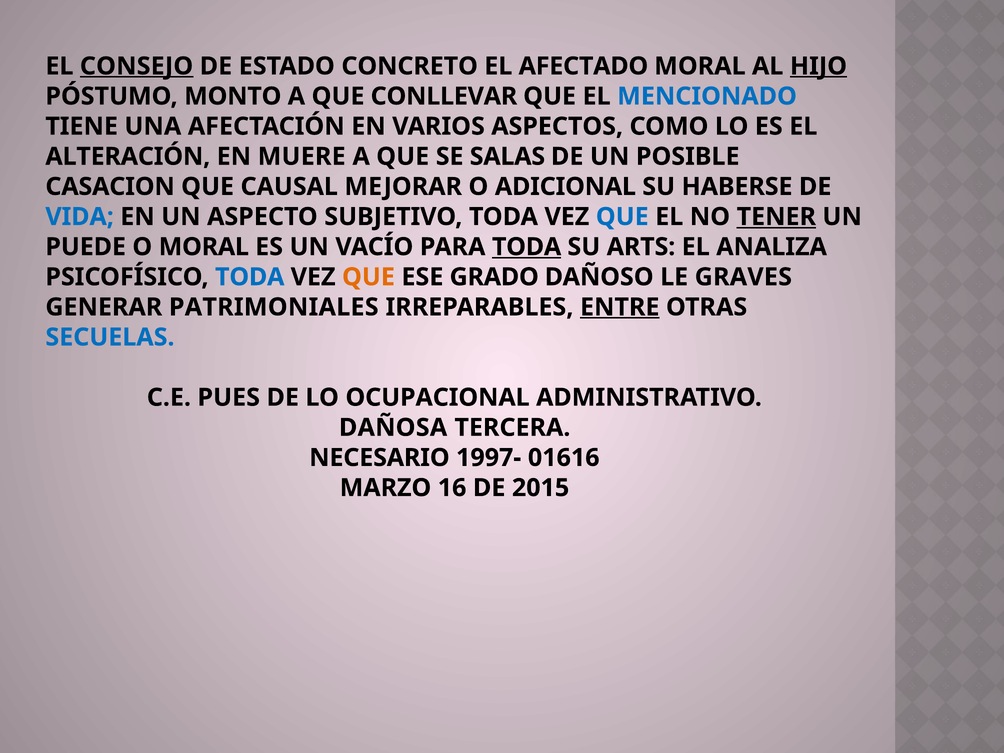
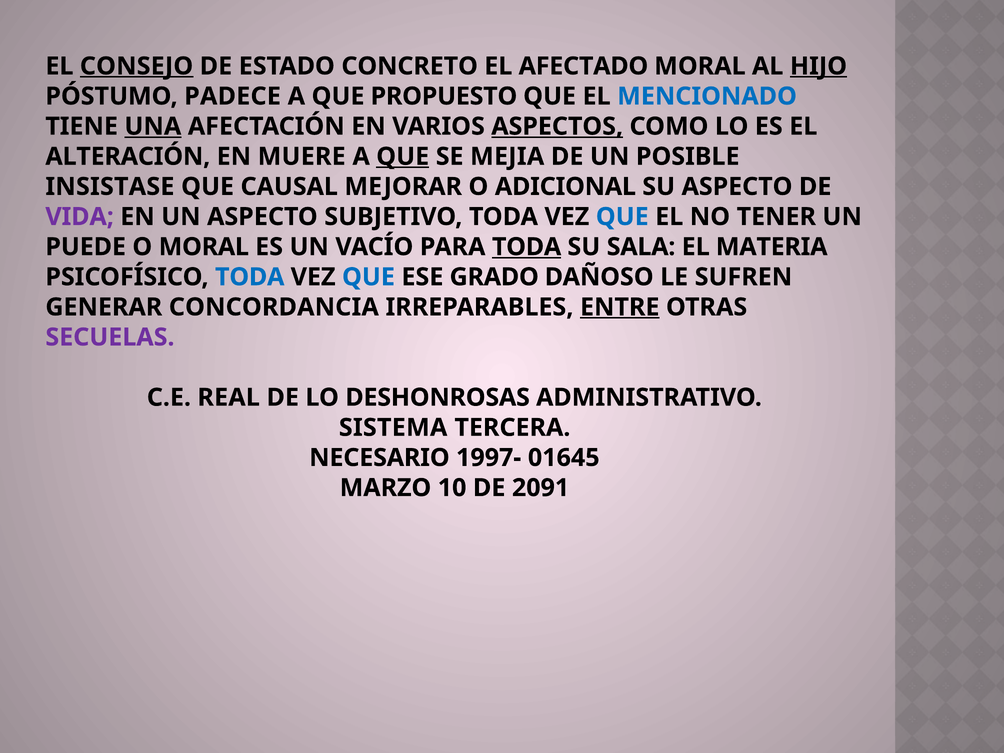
MONTO: MONTO -> PADECE (233, 96)
CONLLEVAR: CONLLEVAR -> PROPUESTO (444, 96)
UNA underline: none -> present (153, 126)
ASPECTOS underline: none -> present (557, 126)
QUE underline: none -> present (403, 157)
SALAS: SALAS -> MEJIA (507, 157)
CASACION: CASACION -> INSISTASE (110, 187)
SU HABERSE: HABERSE -> ASPECTO (737, 187)
VIDA colour: blue -> purple (80, 217)
TENER underline: present -> none (776, 217)
ARTS: ARTS -> SALA (641, 247)
ANALIZA: ANALIZA -> MATERIA (772, 247)
QUE colour: orange -> blue (368, 277)
GRAVES: GRAVES -> SUFREN (743, 277)
PATRIMONIALES: PATRIMONIALES -> CONCORDANCIA (274, 307)
SECUELAS colour: blue -> purple (110, 337)
PUES: PUES -> REAL (229, 397)
OCUPACIONAL: OCUPACIONAL -> DESHONROSAS (438, 397)
DAÑOSA: DAÑOSA -> SISTEMA (393, 428)
01616: 01616 -> 01645 (564, 458)
16: 16 -> 10 (452, 488)
2015: 2015 -> 2091 (541, 488)
